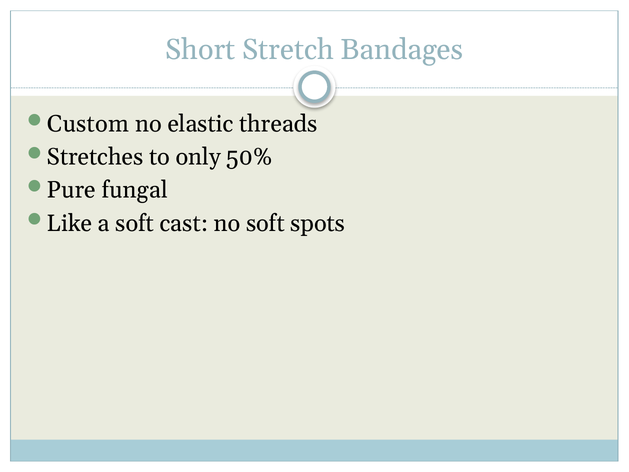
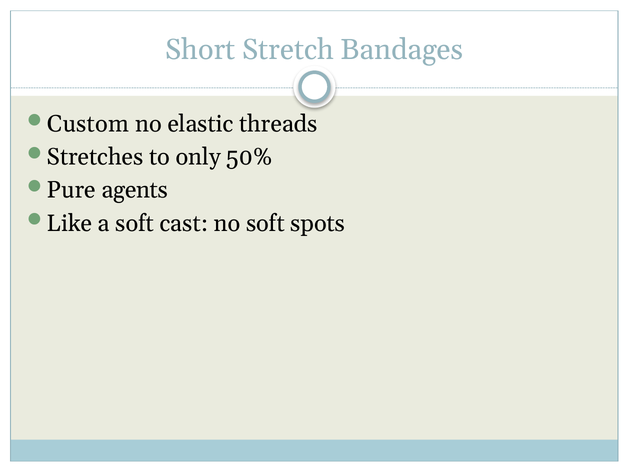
fungal: fungal -> agents (135, 190)
